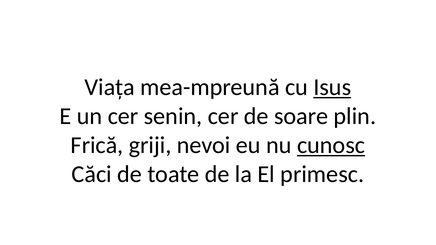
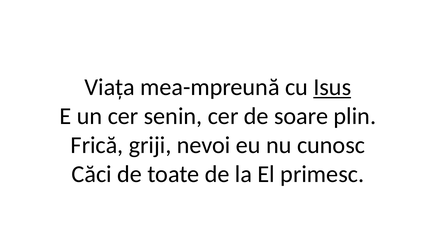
cunosc underline: present -> none (331, 145)
